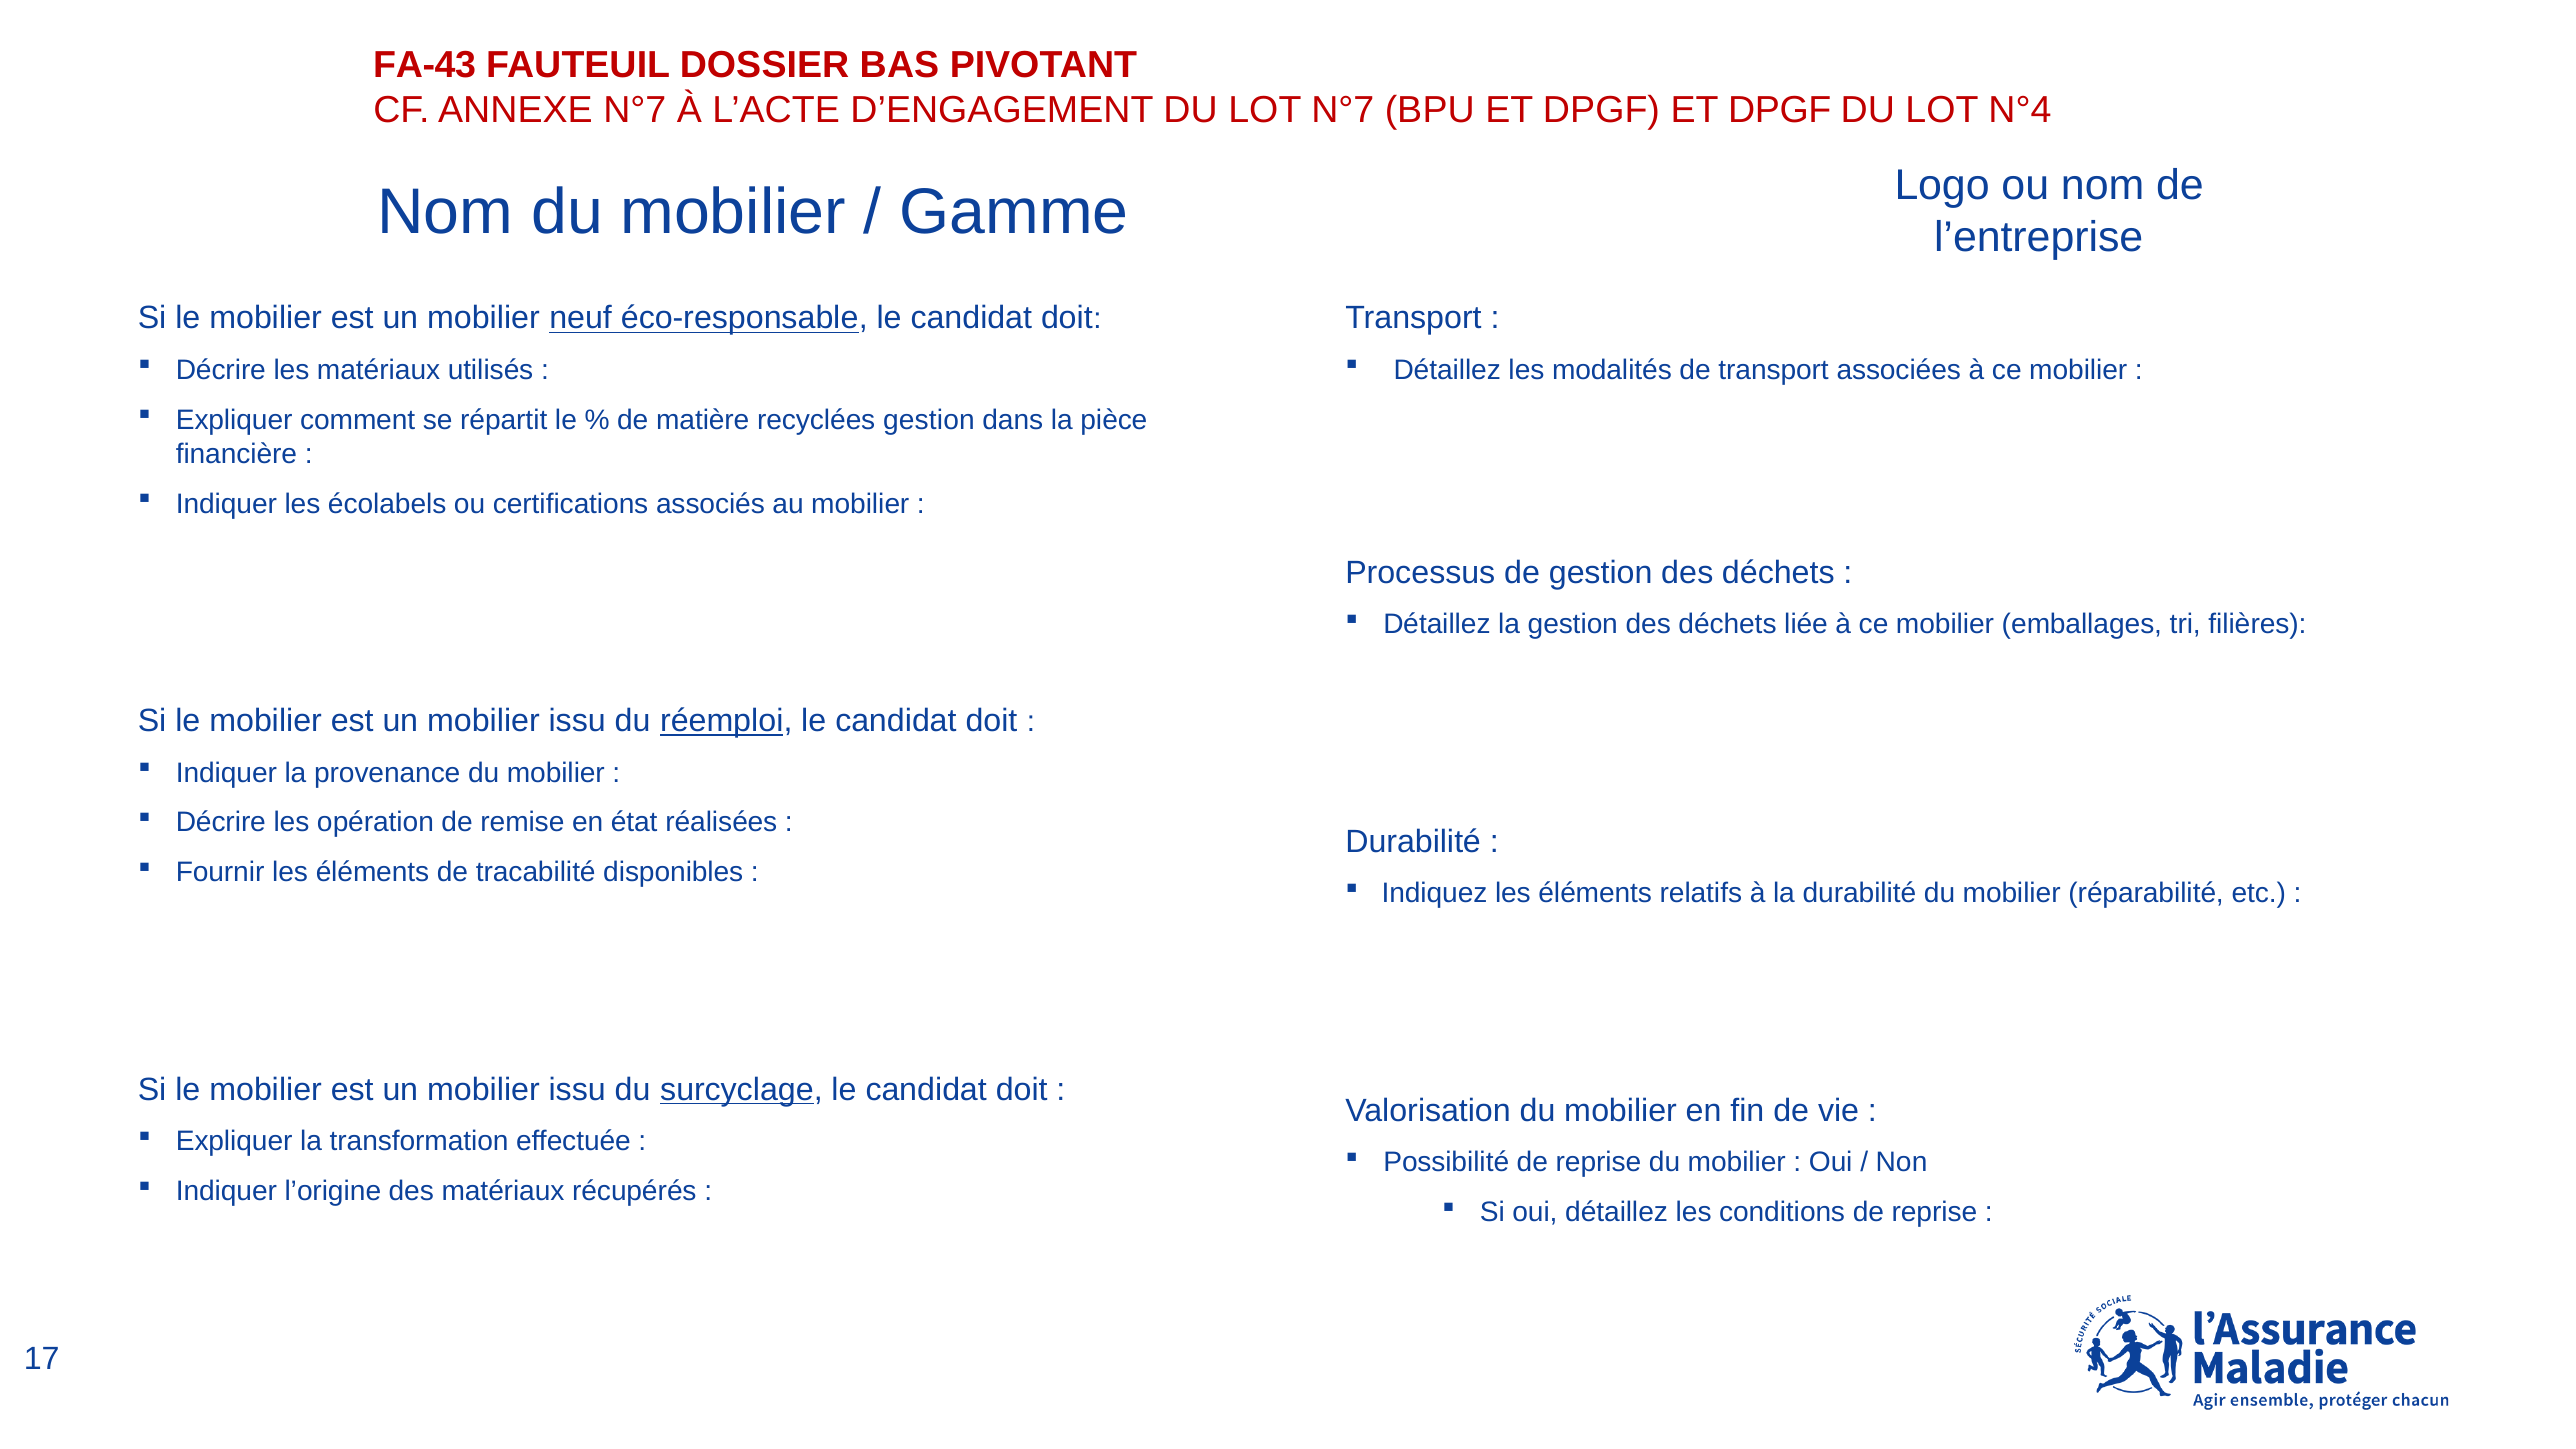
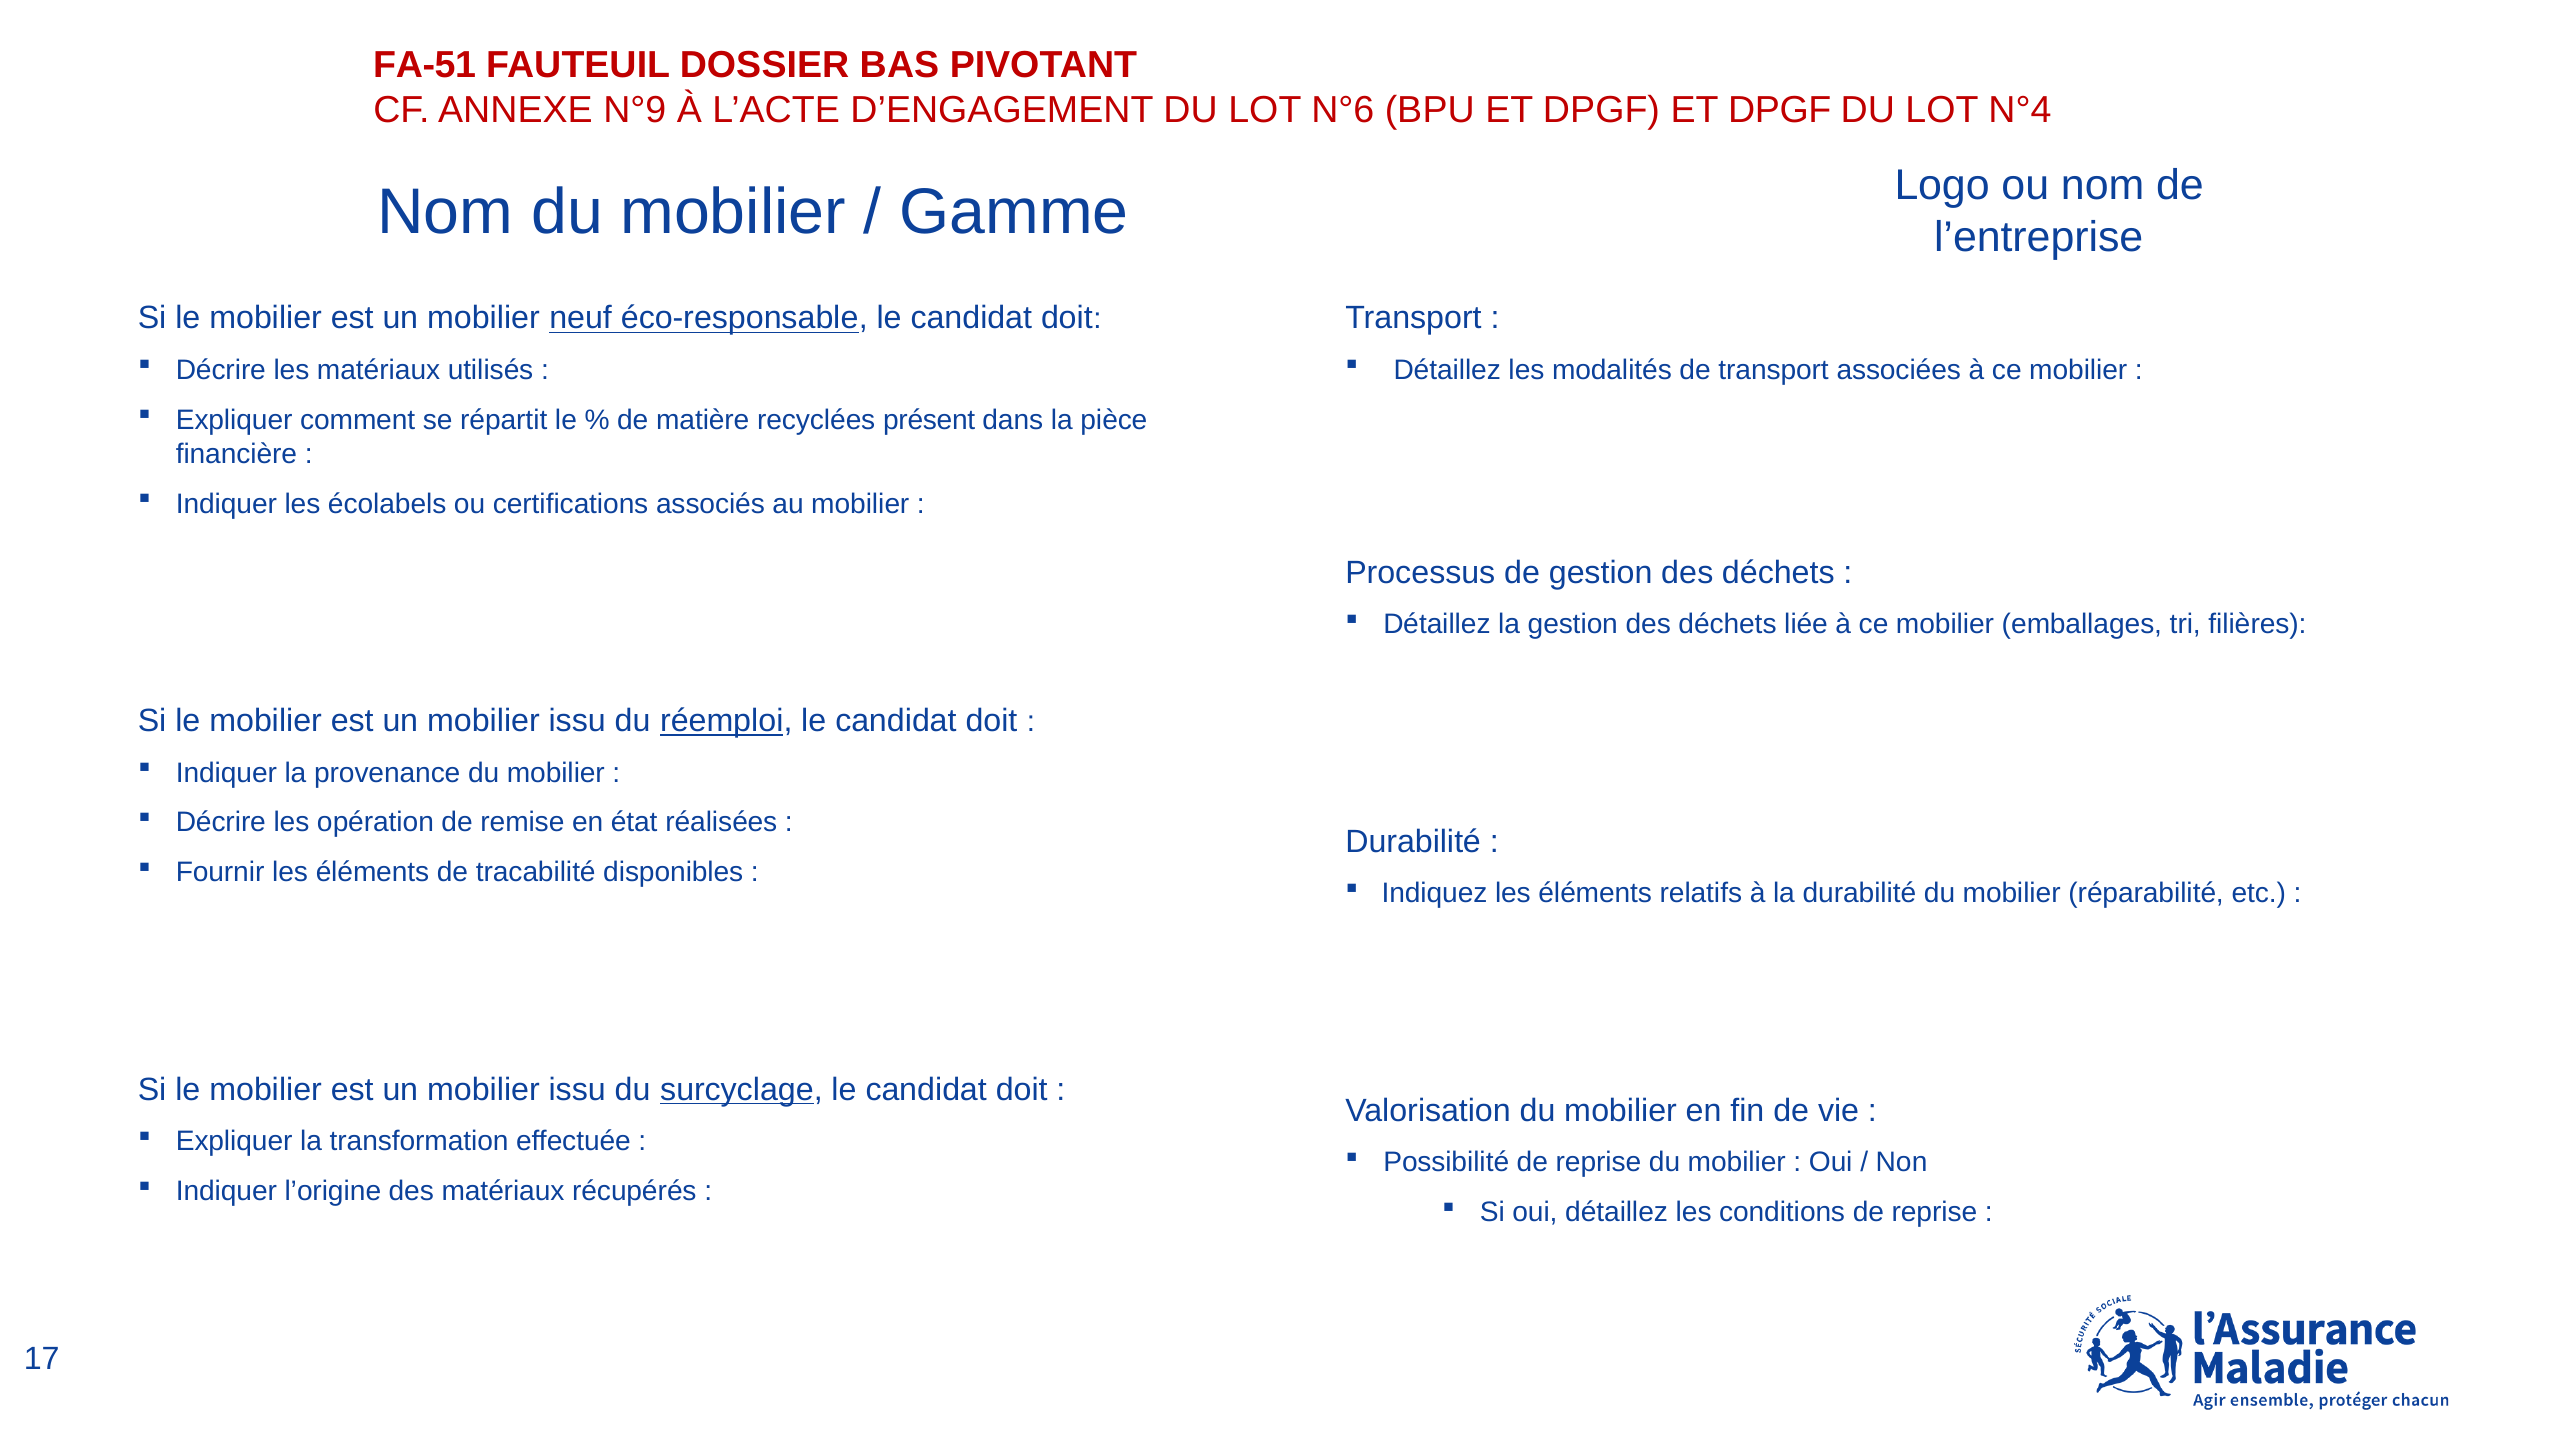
FA-43: FA-43 -> FA-51 (425, 65)
ANNEXE N°7: N°7 -> N°9 (635, 111)
LOT N°7: N°7 -> N°6 (1343, 111)
recyclées gestion: gestion -> présent (929, 420)
